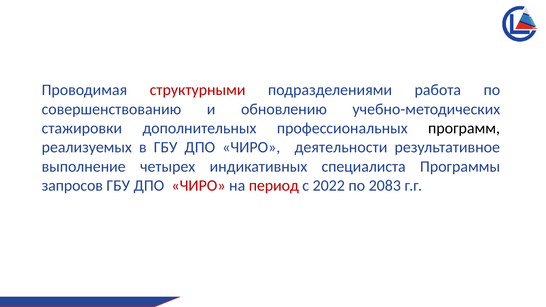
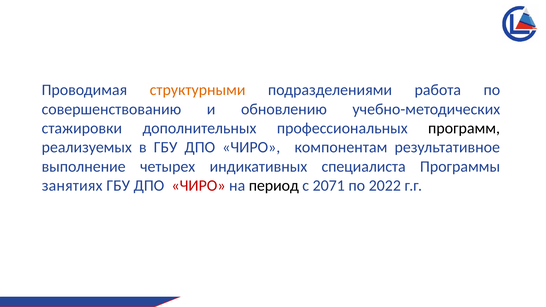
структурными colour: red -> orange (198, 90)
деятельности: деятельности -> компонентам (341, 147)
запросов: запросов -> занятиях (72, 186)
период colour: red -> black (274, 186)
2022: 2022 -> 2071 (329, 186)
2083: 2083 -> 2022 (385, 186)
